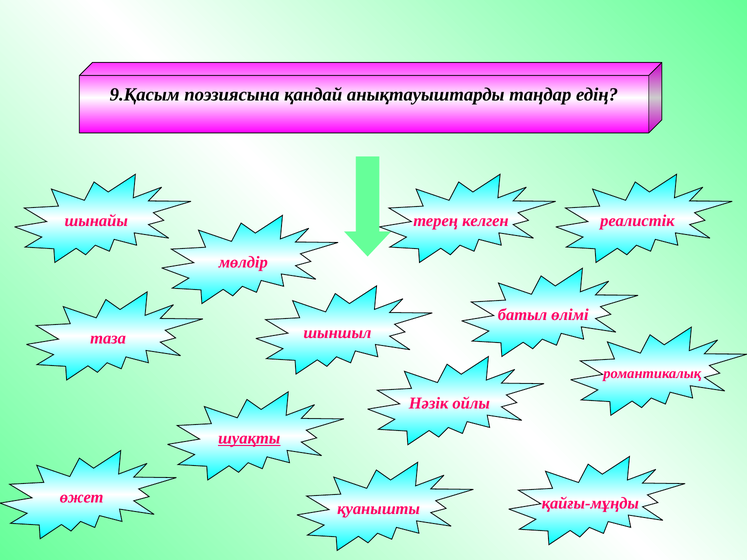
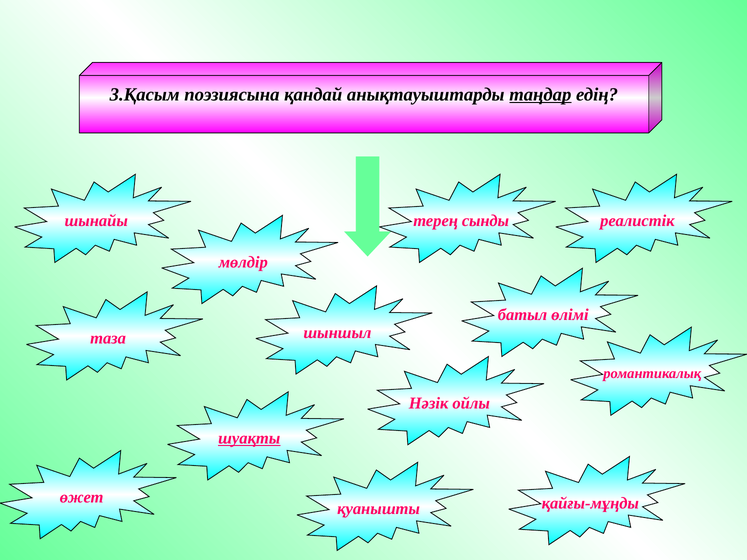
9.Қасым: 9.Қасым -> 3.Қасым (145, 94)
таңдар underline: none -> present (540, 94)
келген: келген -> сынды (485, 221)
